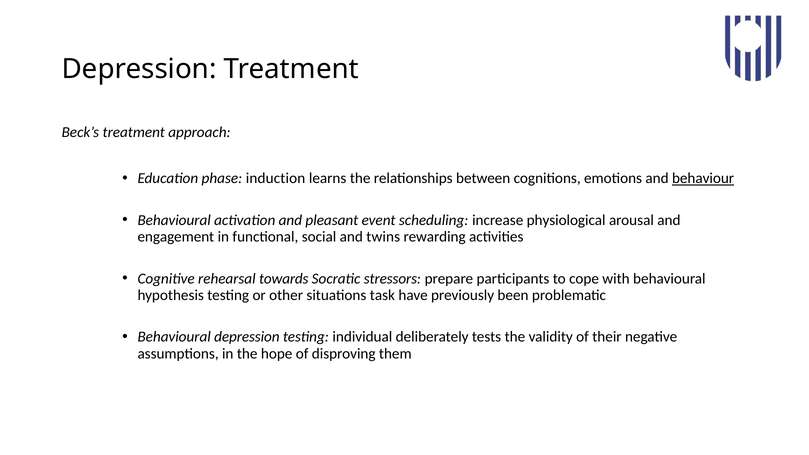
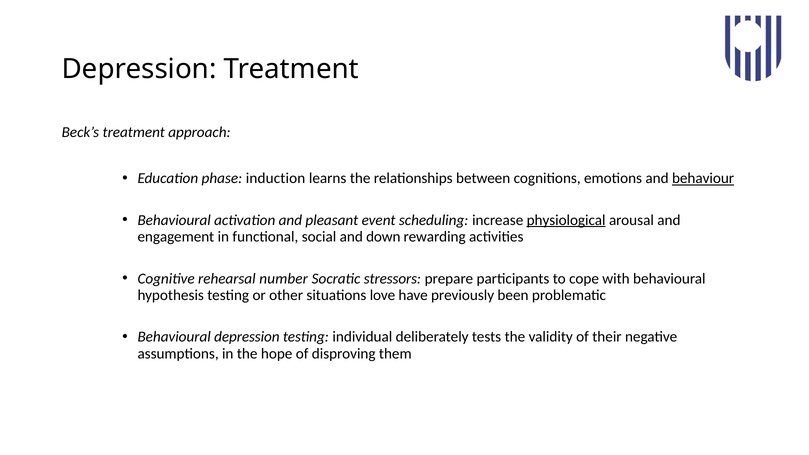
physiological underline: none -> present (566, 220)
twins: twins -> down (383, 237)
towards: towards -> number (284, 279)
task: task -> love (382, 295)
